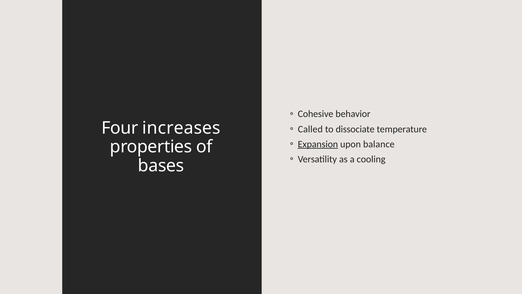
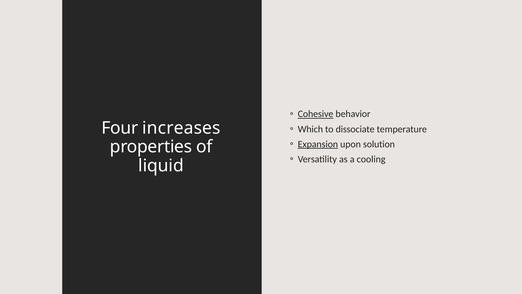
Cohesive underline: none -> present (316, 114)
Called: Called -> Which (310, 129)
balance: balance -> solution (379, 144)
bases: bases -> liquid (161, 165)
